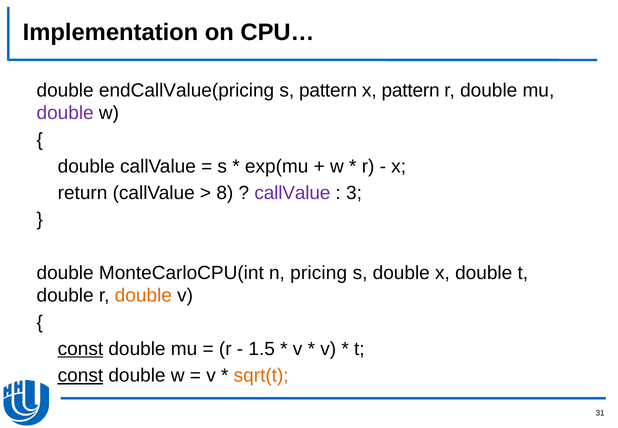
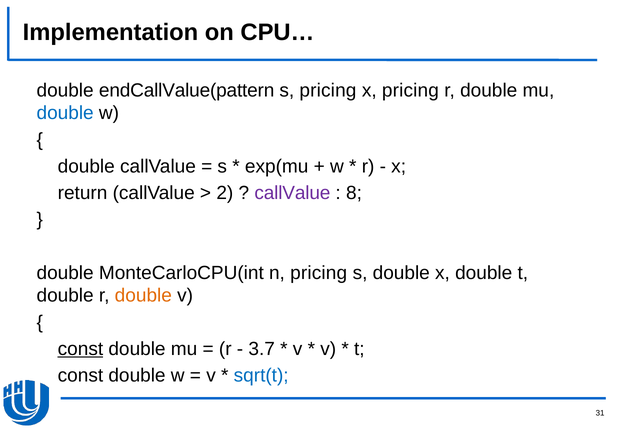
endCallValue(pricing: endCallValue(pricing -> endCallValue(pattern (187, 90)
s pattern: pattern -> pricing (328, 90)
x pattern: pattern -> pricing (410, 90)
double colour: purple -> blue (65, 113)
8: 8 -> 2 (225, 193)
3: 3 -> 8 (354, 193)
1.5: 1.5 -> 3.7 (262, 349)
const underline: present -> none (80, 376)
sqrt(t colour: orange -> blue (261, 376)
